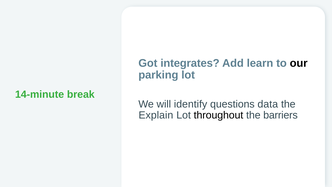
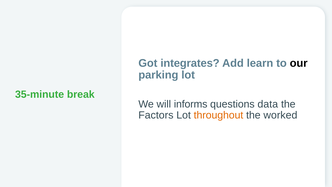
14-minute: 14-minute -> 35-minute (40, 94)
identify: identify -> informs (191, 104)
Explain: Explain -> Factors (156, 115)
throughout colour: black -> orange (218, 115)
barriers: barriers -> worked (280, 115)
